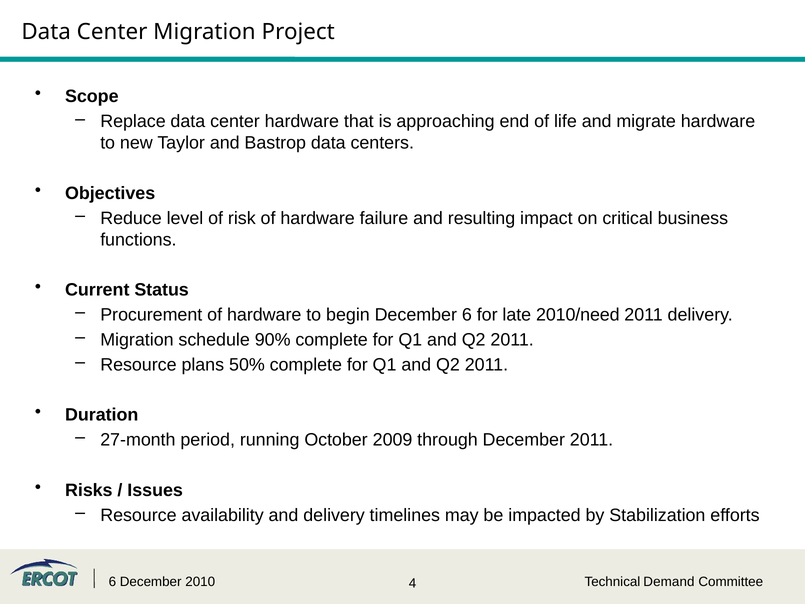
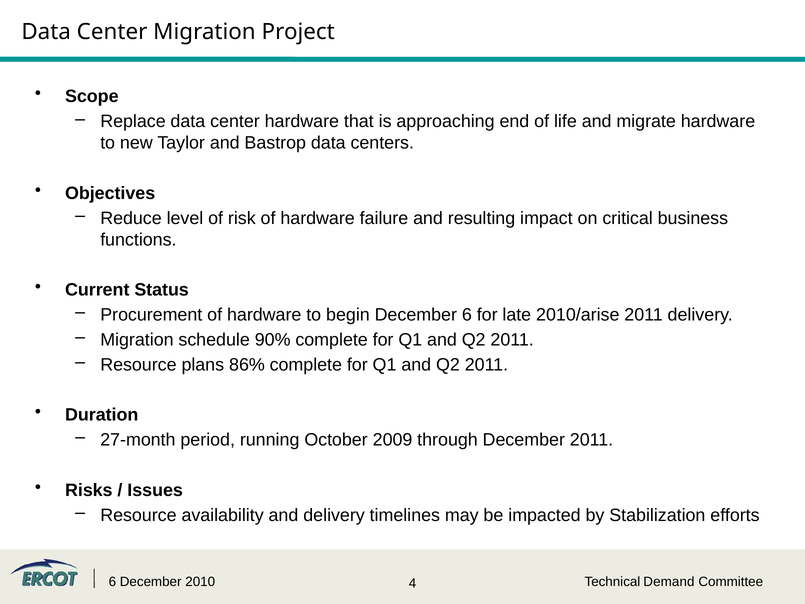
2010/need: 2010/need -> 2010/arise (578, 315)
50%: 50% -> 86% (247, 365)
